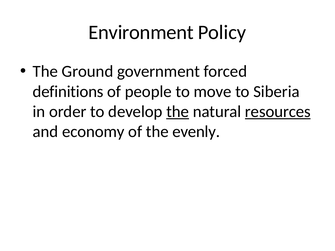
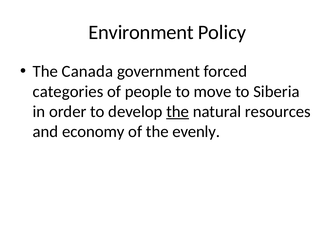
Ground: Ground -> Canada (87, 72)
definitions: definitions -> categories (68, 92)
resources underline: present -> none (278, 112)
